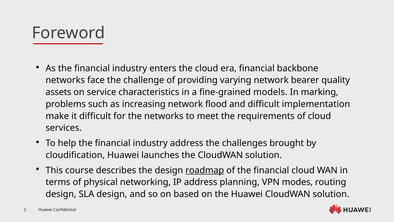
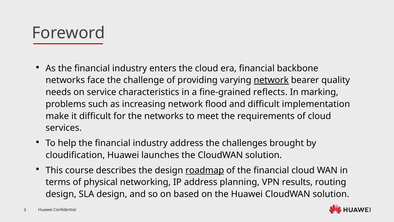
network underline: none -> present (271, 80)
assets: assets -> needs (58, 92)
models: models -> reflects (270, 92)
modes: modes -> results (297, 182)
